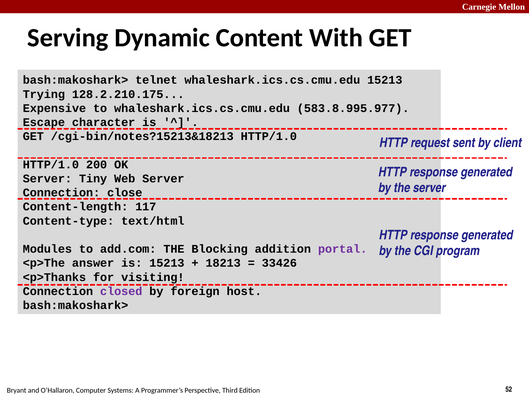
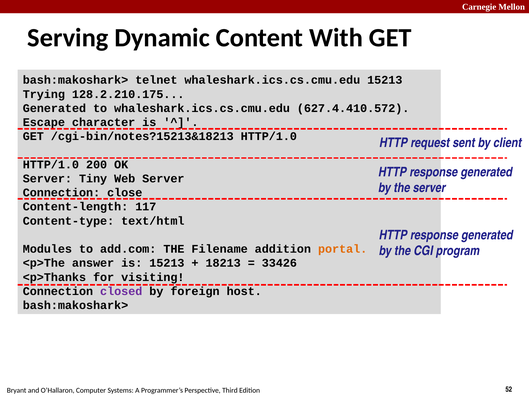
Expensive: Expensive -> Generated (54, 108)
583.8.995.977: 583.8.995.977 -> 627.4.410.572 (353, 108)
Blocking: Blocking -> Filename (220, 249)
portal colour: purple -> orange (343, 249)
